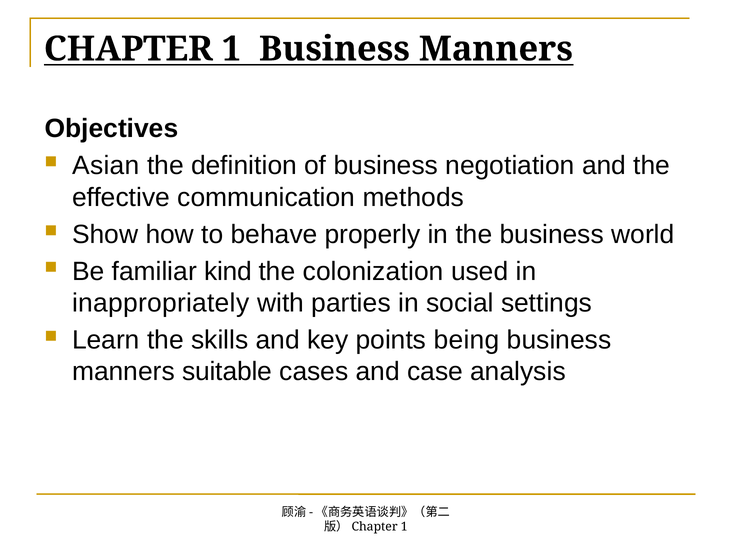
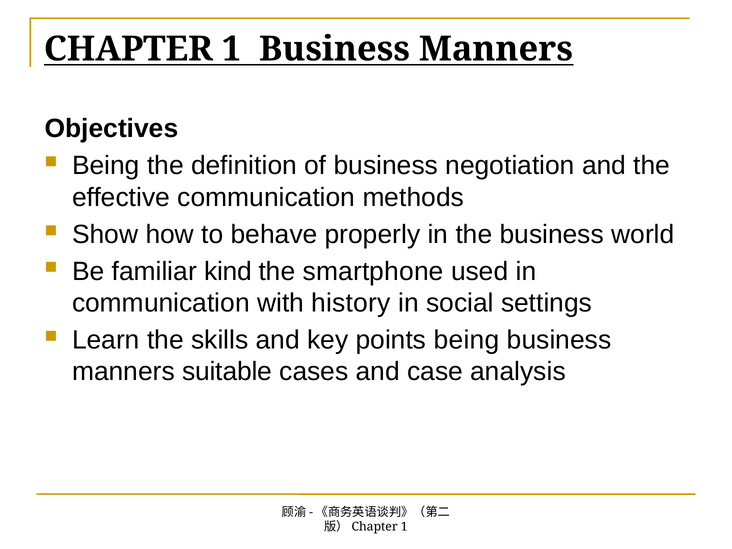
Asian: Asian -> Being (106, 166)
colonization: colonization -> smartphone (373, 271)
inappropriately: inappropriately -> communication (161, 303)
parties: parties -> history (351, 303)
